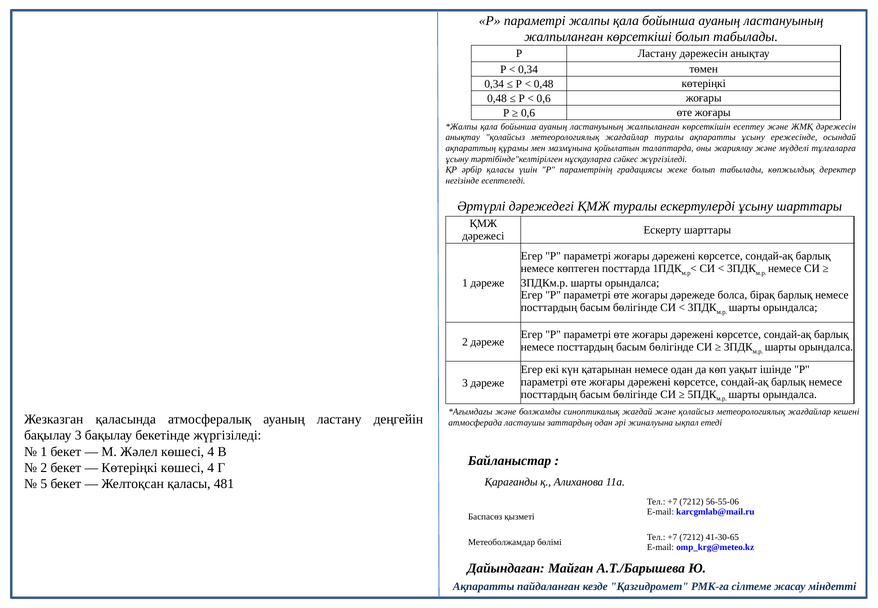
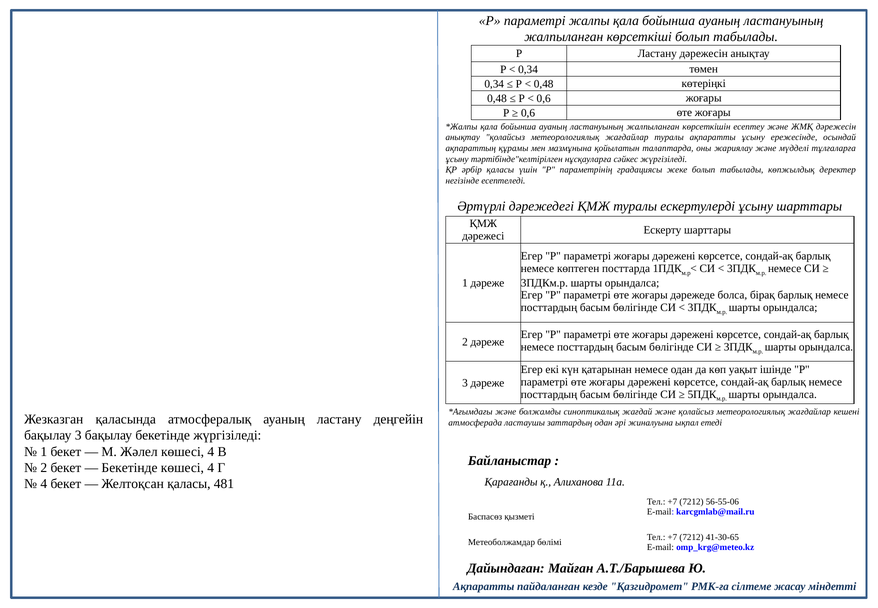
Көтеріңкі: Көтеріңкі -> Бекетінде (129, 468)
5: 5 -> 4 (44, 484)
